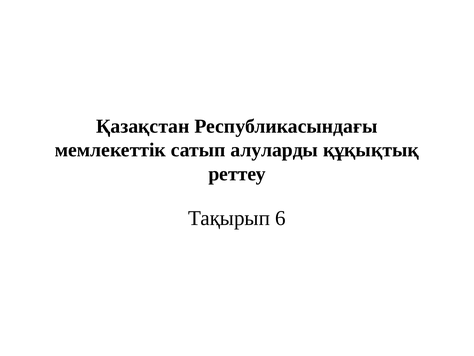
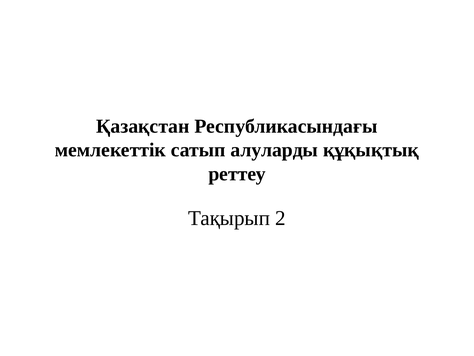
6: 6 -> 2 (281, 218)
